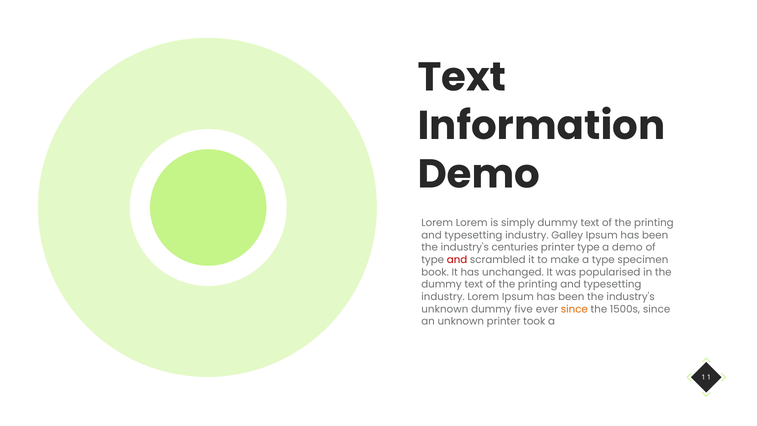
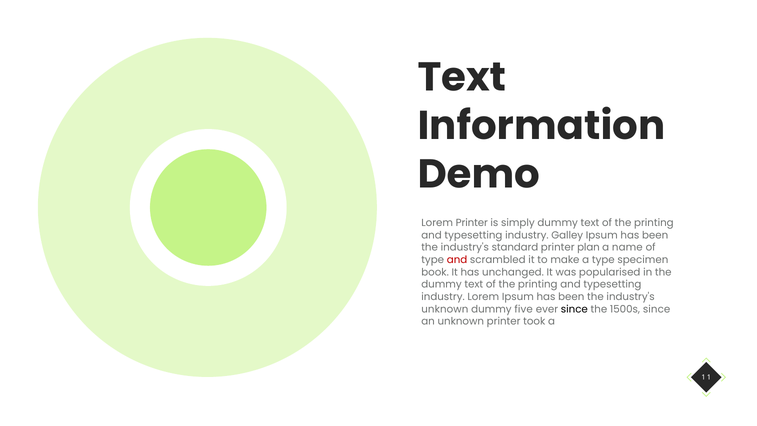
Lorem Lorem: Lorem -> Printer (472, 223)
centuries: centuries -> standard (515, 247)
printer type: type -> plan (588, 247)
a demo: demo -> name (627, 247)
since colour: orange -> black (574, 309)
